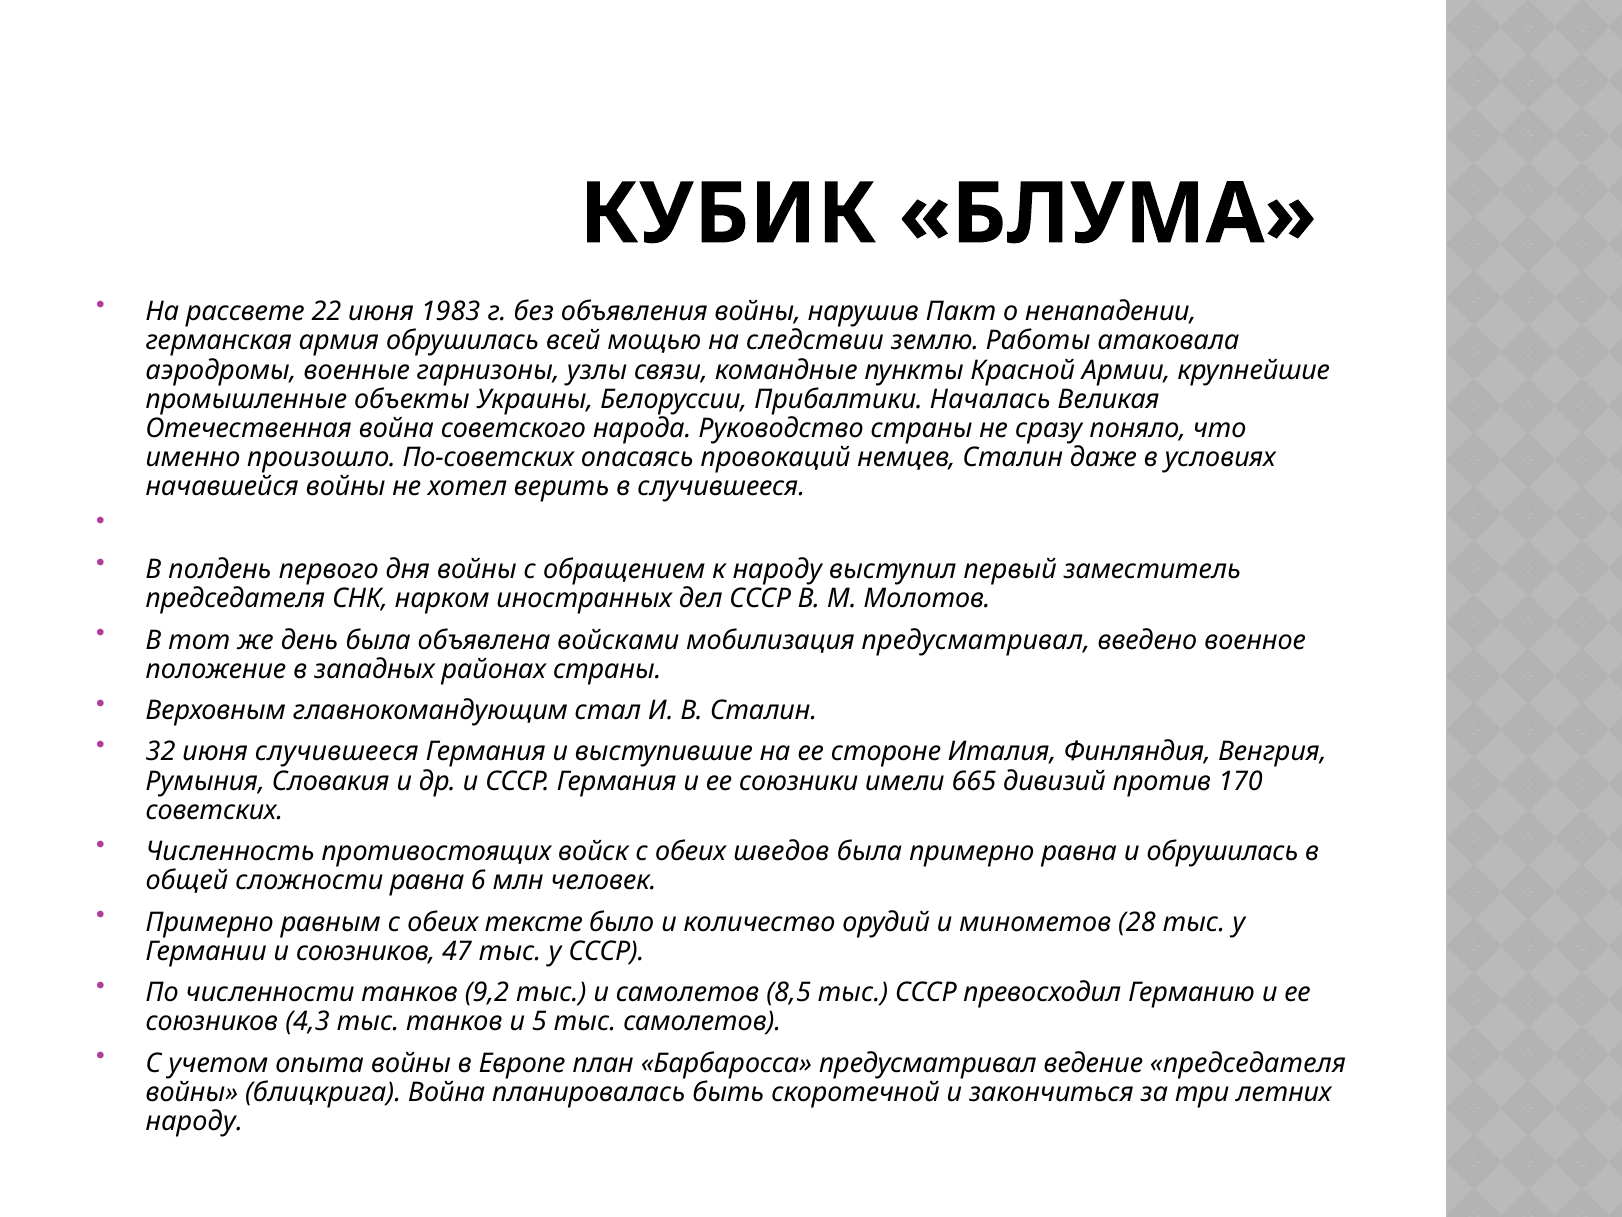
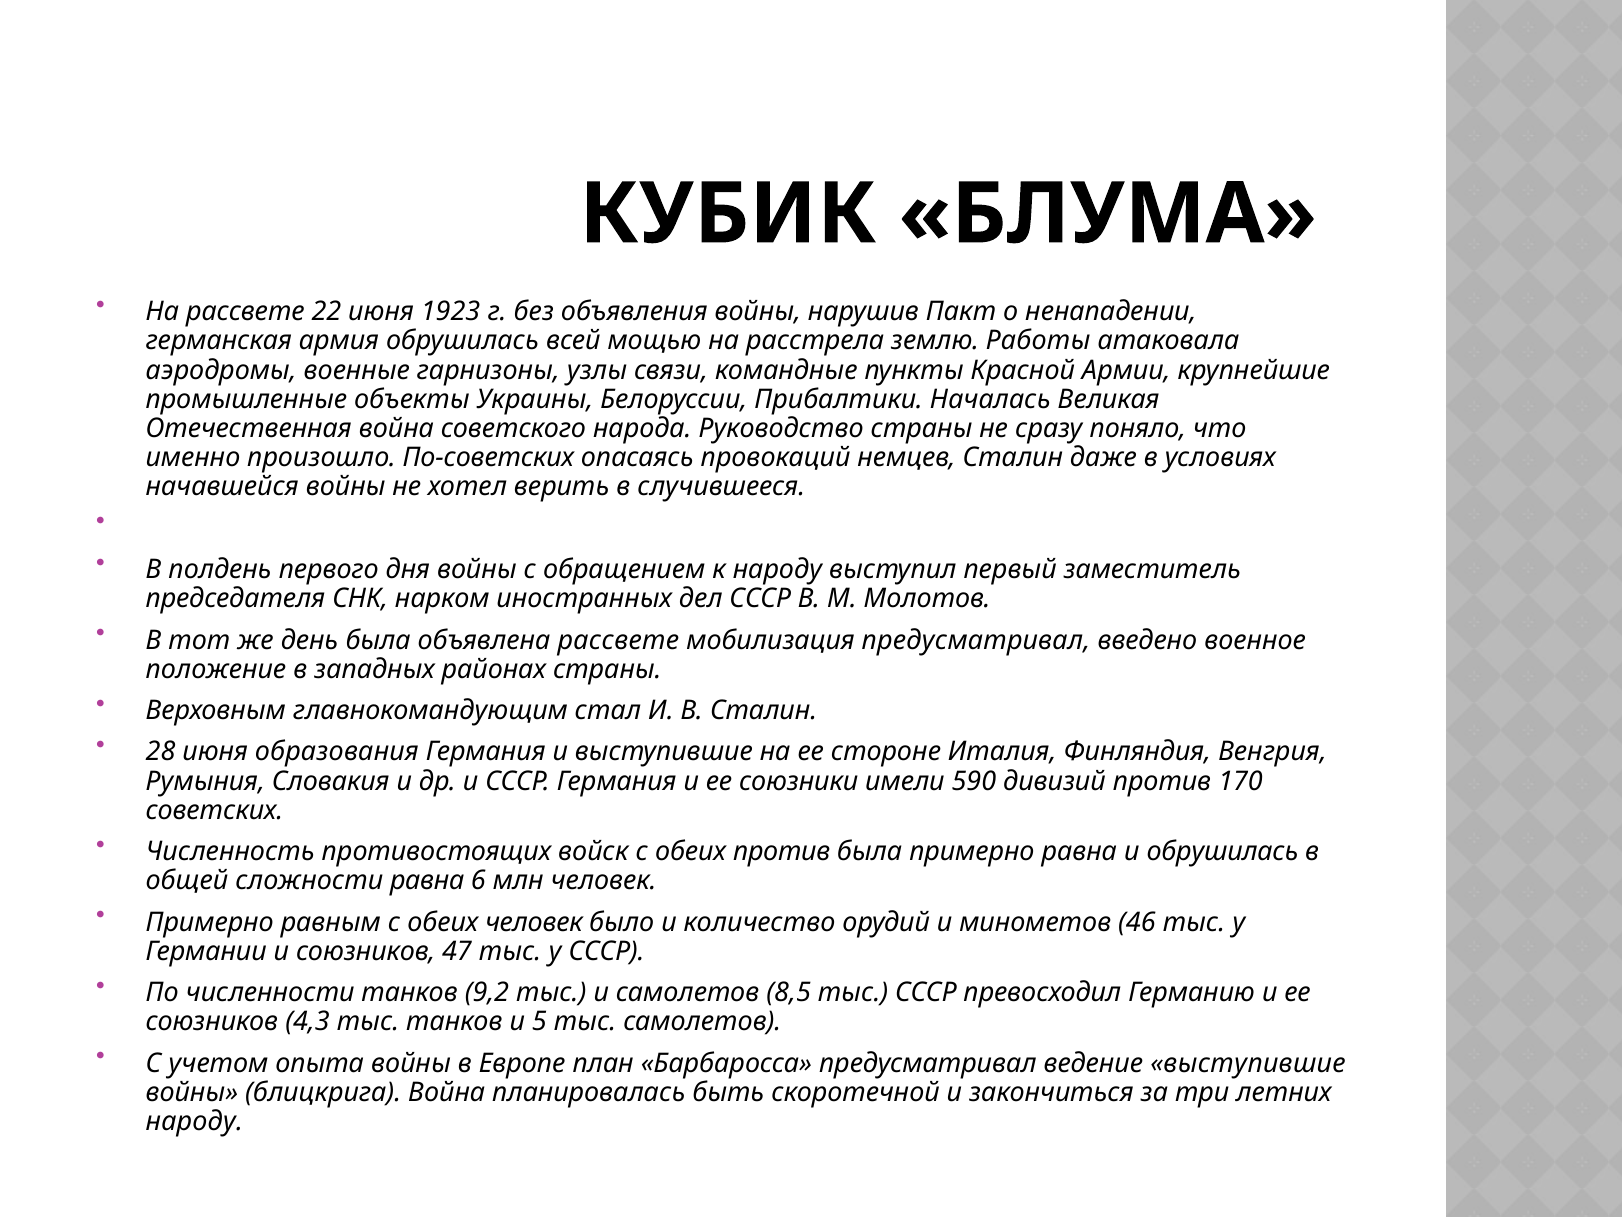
1983: 1983 -> 1923 (451, 312)
следствии: следствии -> расстрела (815, 341)
объявлена войсками: войсками -> рассвете (618, 640)
32: 32 -> 28 (161, 752)
июня случившееся: случившееся -> образования (337, 752)
665: 665 -> 590 (974, 781)
обеих шведов: шведов -> против (782, 851)
обеих тексте: тексте -> человек (534, 922)
28: 28 -> 46 (1137, 922)
ведение председателя: председателя -> выступившие (1248, 1063)
